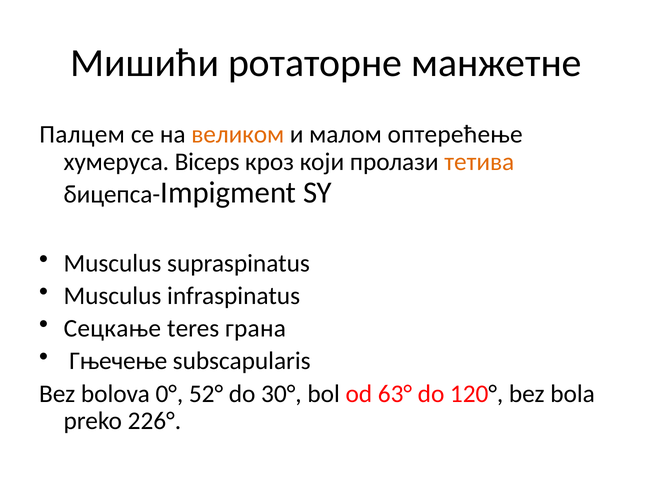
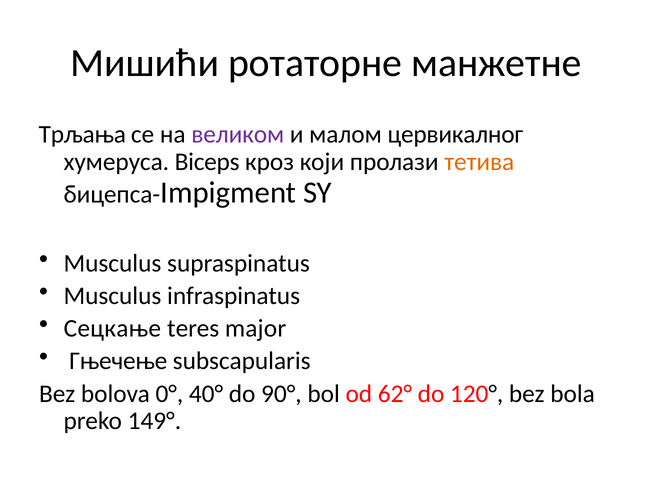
Палцем: Палцем -> Трљања (82, 134)
великом colour: orange -> purple (238, 134)
оптерећење: оптерећење -> цервикалног (455, 134)
грана: грана -> major (256, 328)
52°: 52° -> 40° (206, 394)
30°: 30° -> 90° (281, 394)
63°: 63° -> 62° (395, 394)
226°: 226° -> 149° (154, 421)
